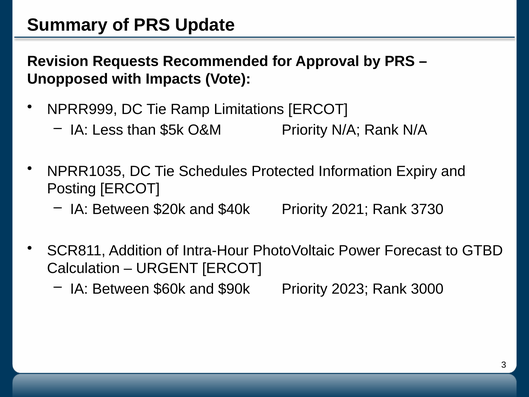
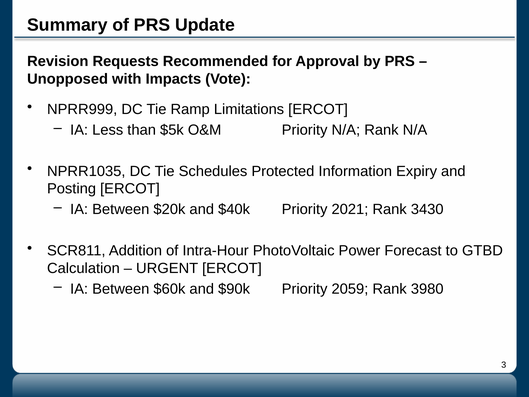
3730: 3730 -> 3430 (427, 209)
2023: 2023 -> 2059 (350, 289)
3000: 3000 -> 3980 (427, 289)
